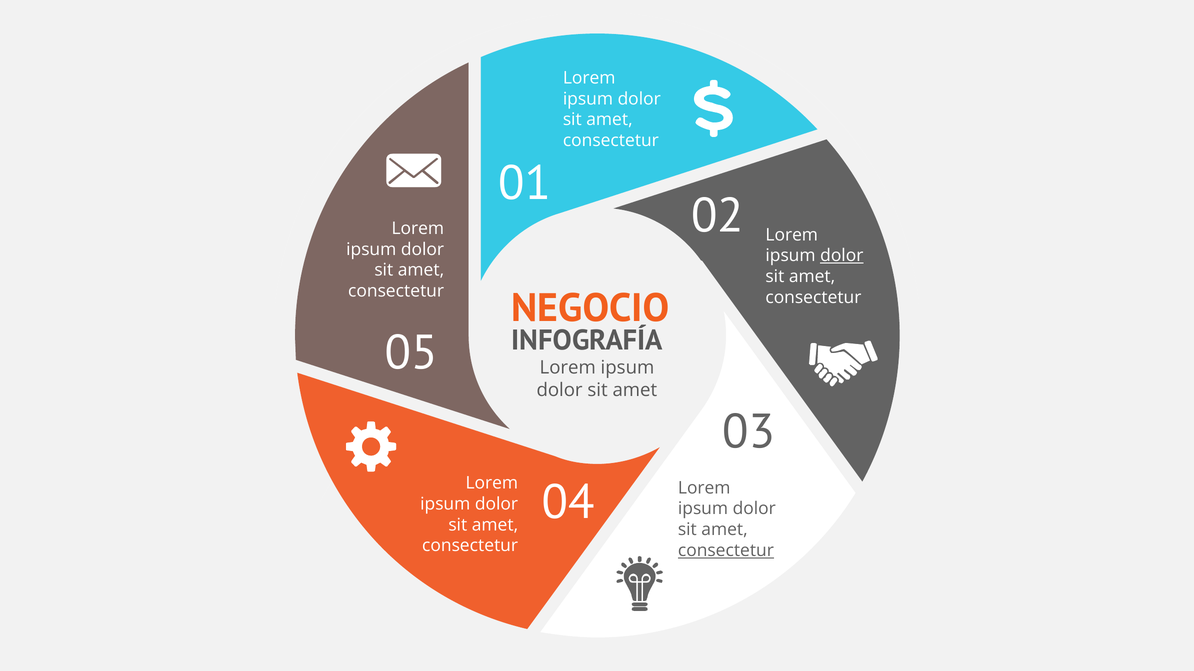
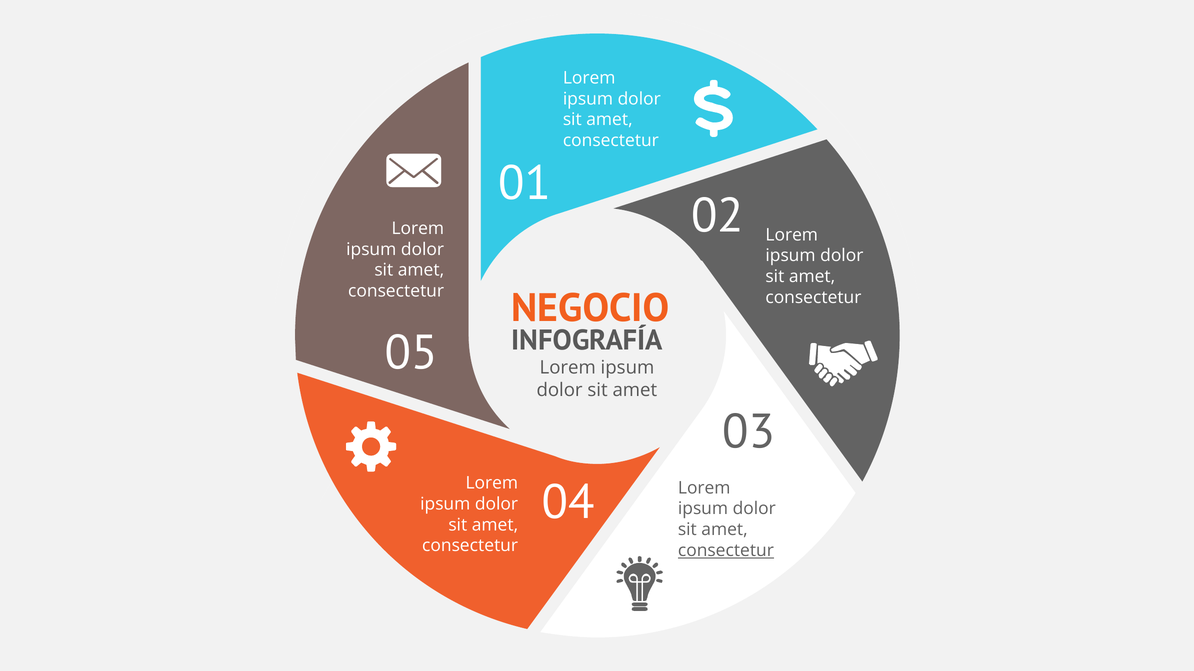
dolor underline: present -> none (842, 256)
